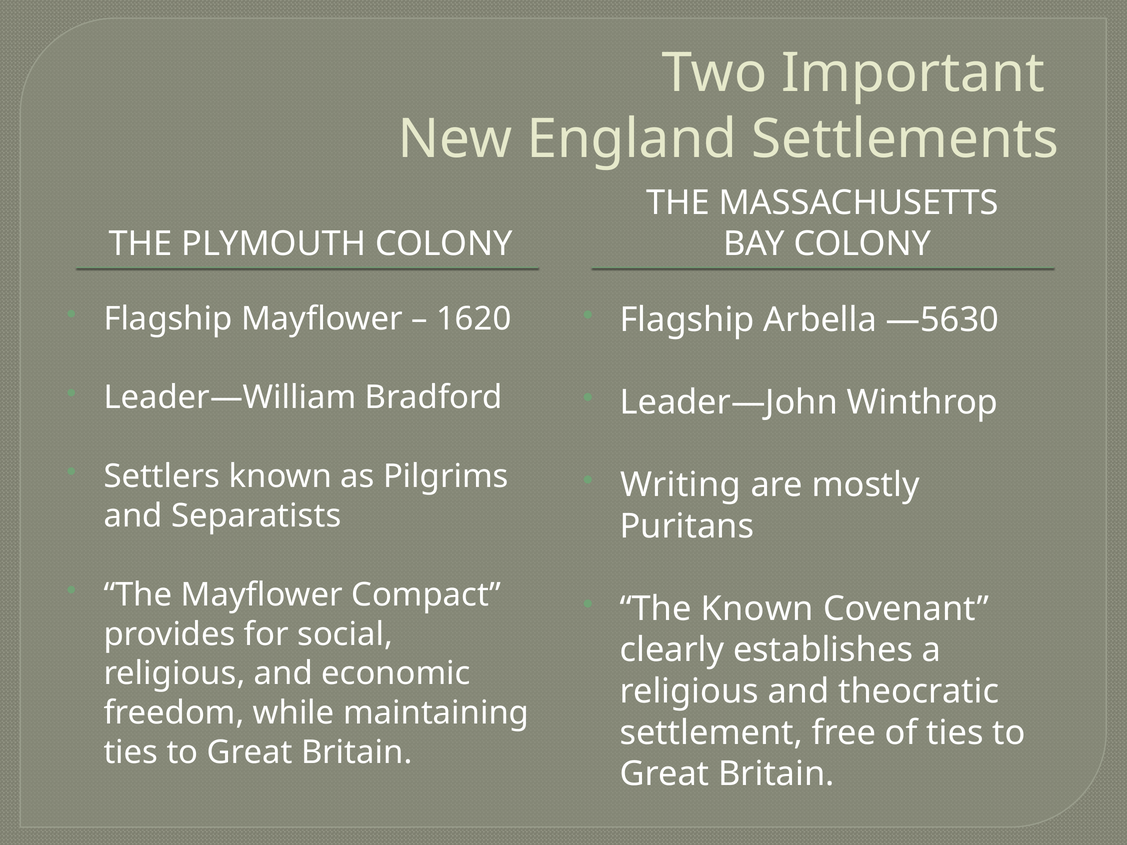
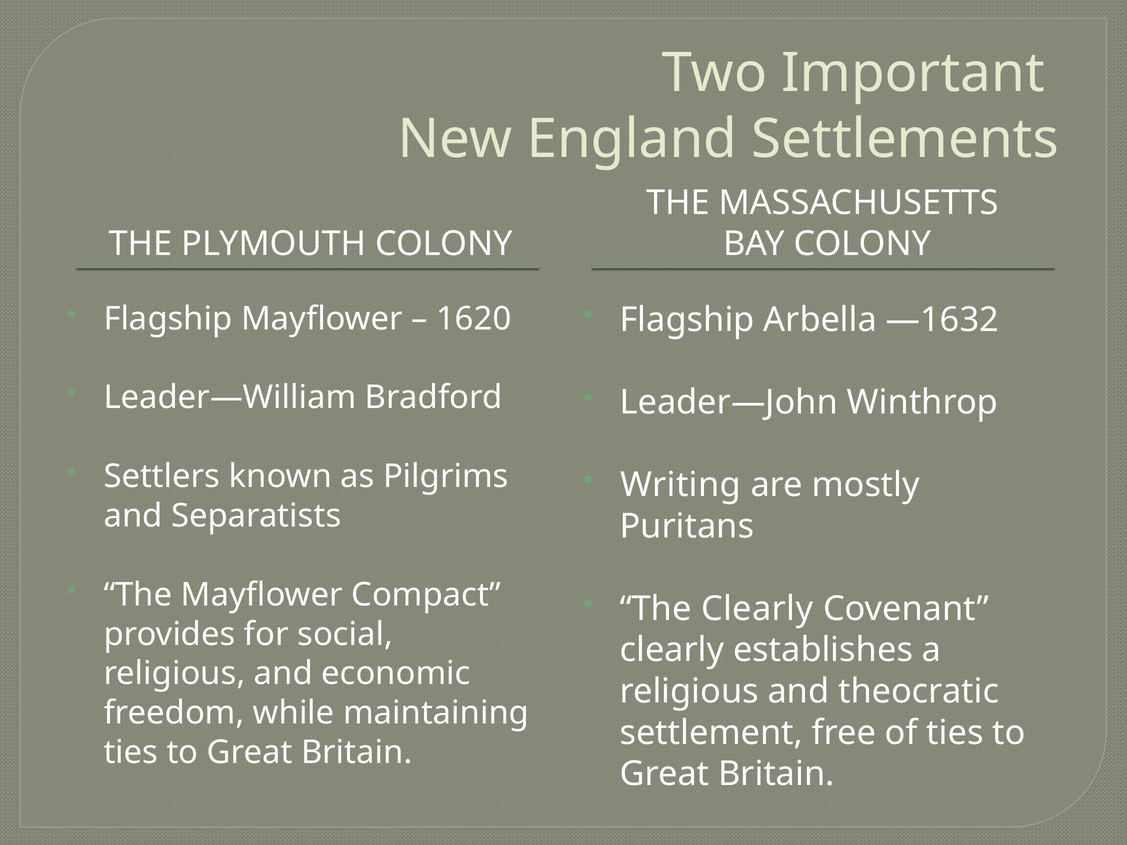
—5630: —5630 -> —1632 (942, 320)
The Known: Known -> Clearly (757, 609)
